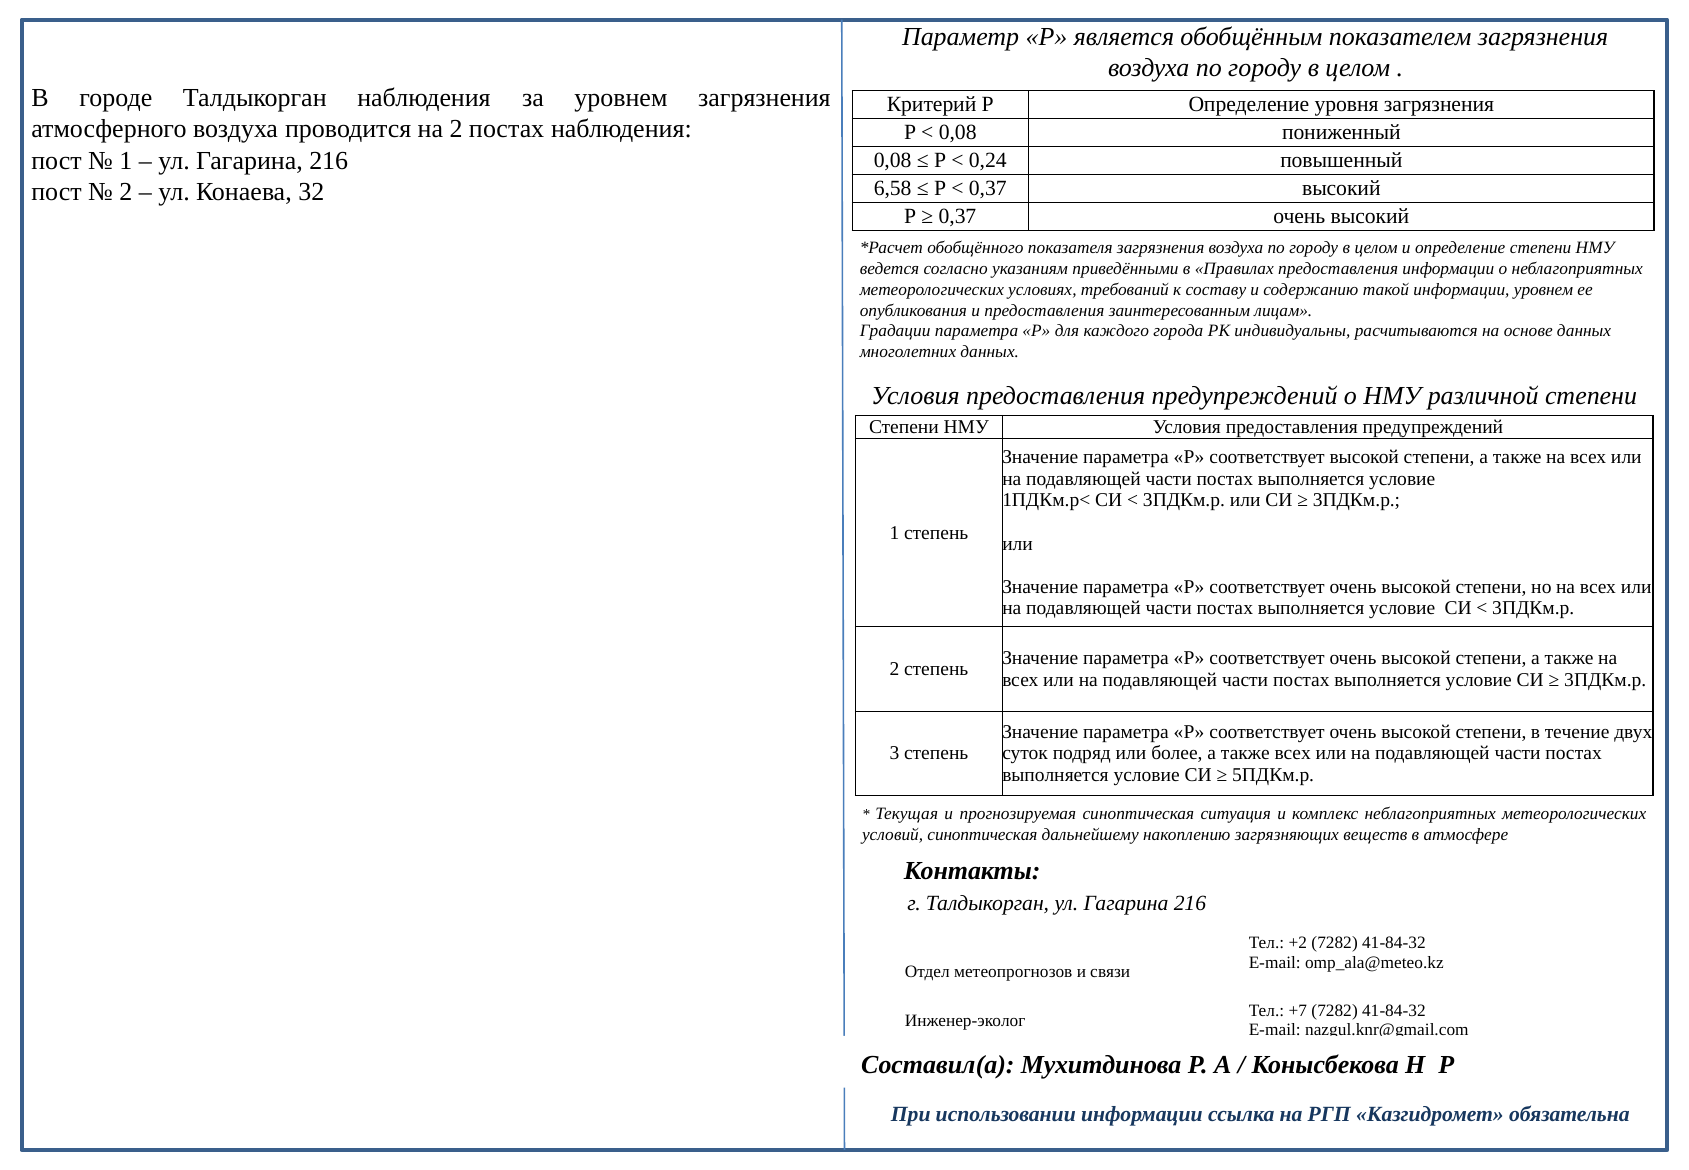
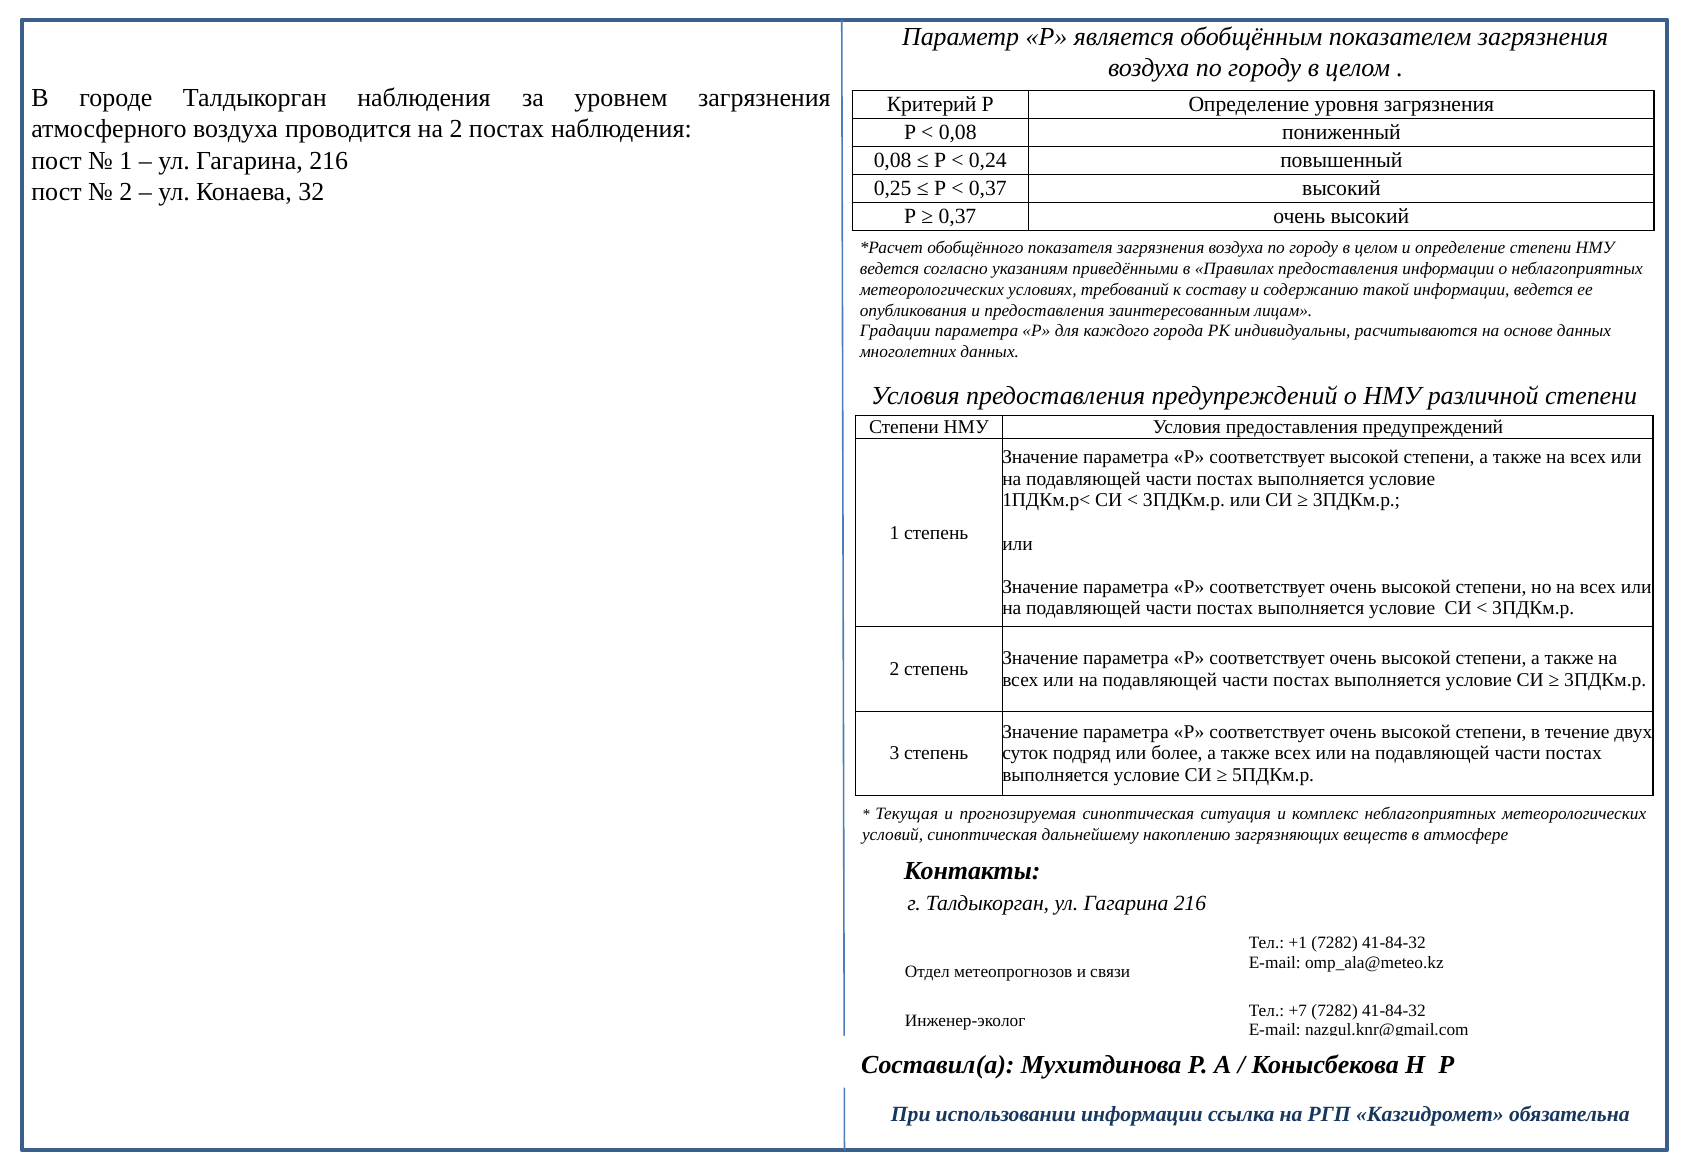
6,58: 6,58 -> 0,25 (893, 188)
информации уровнем: уровнем -> ведется (1544, 289)
+2: +2 -> +1 (1298, 943)
